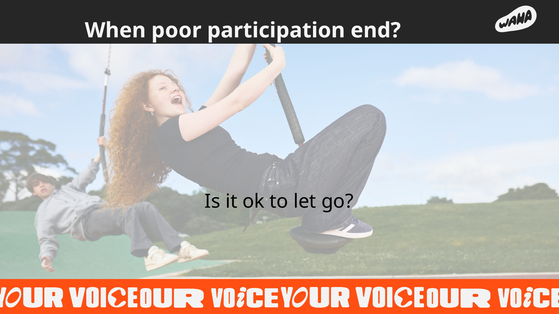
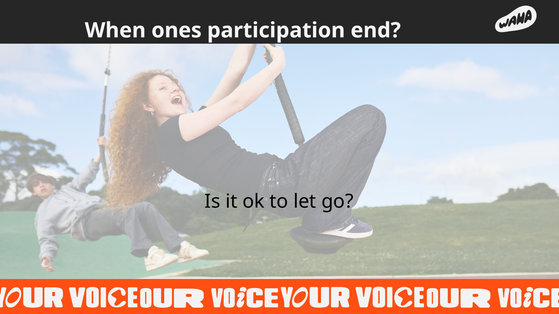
poor: poor -> ones (177, 30)
